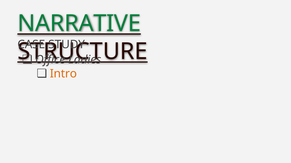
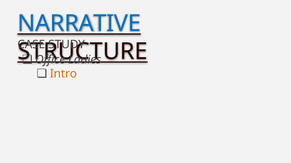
NARRATIVE colour: green -> blue (79, 23)
